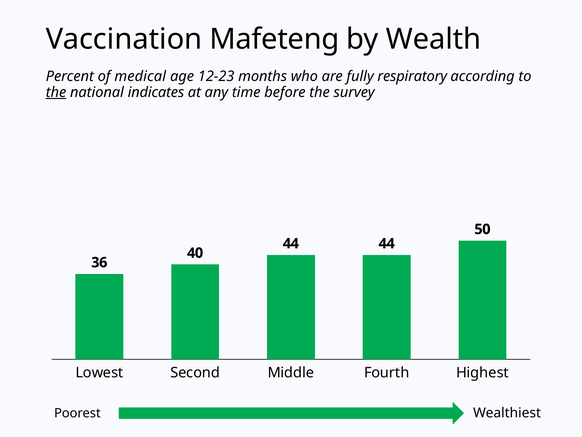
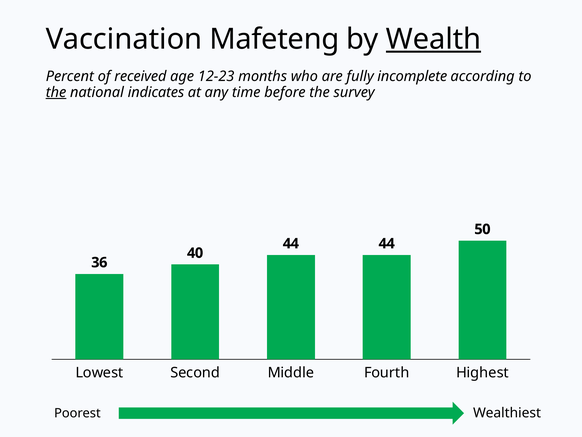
Wealth underline: none -> present (434, 39)
medical: medical -> received (140, 76)
respiratory: respiratory -> incomplete (412, 76)
